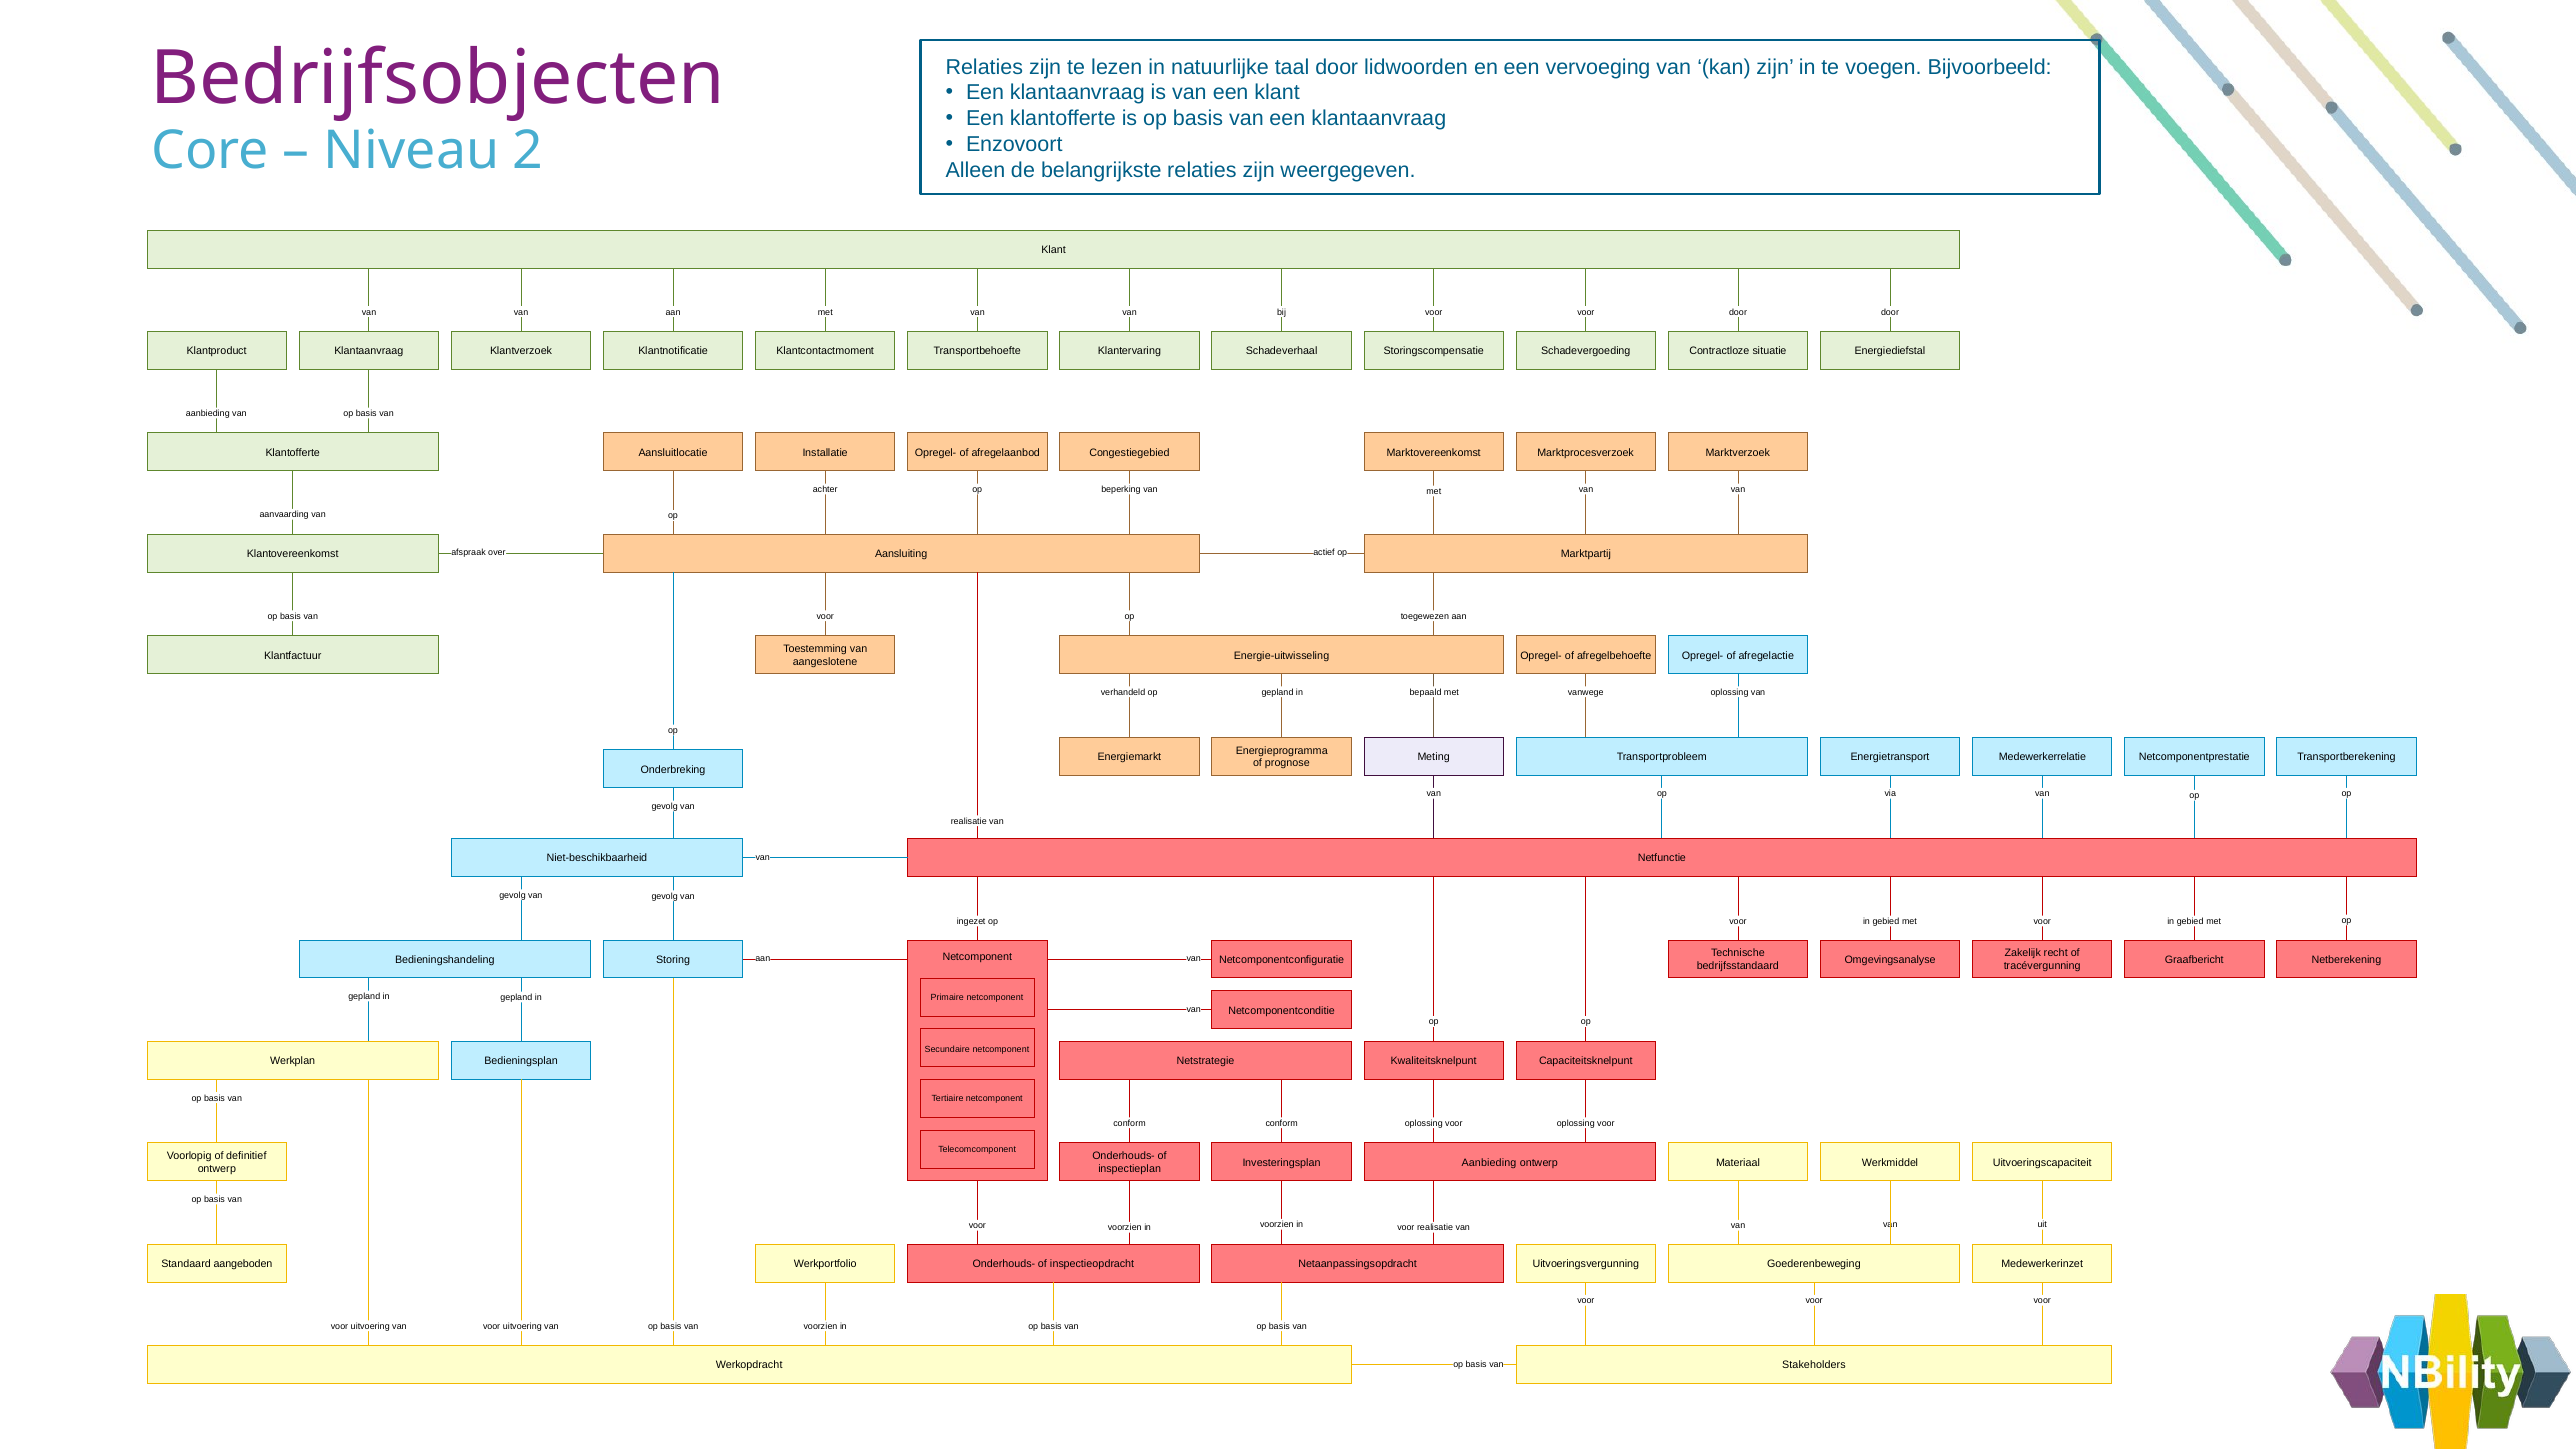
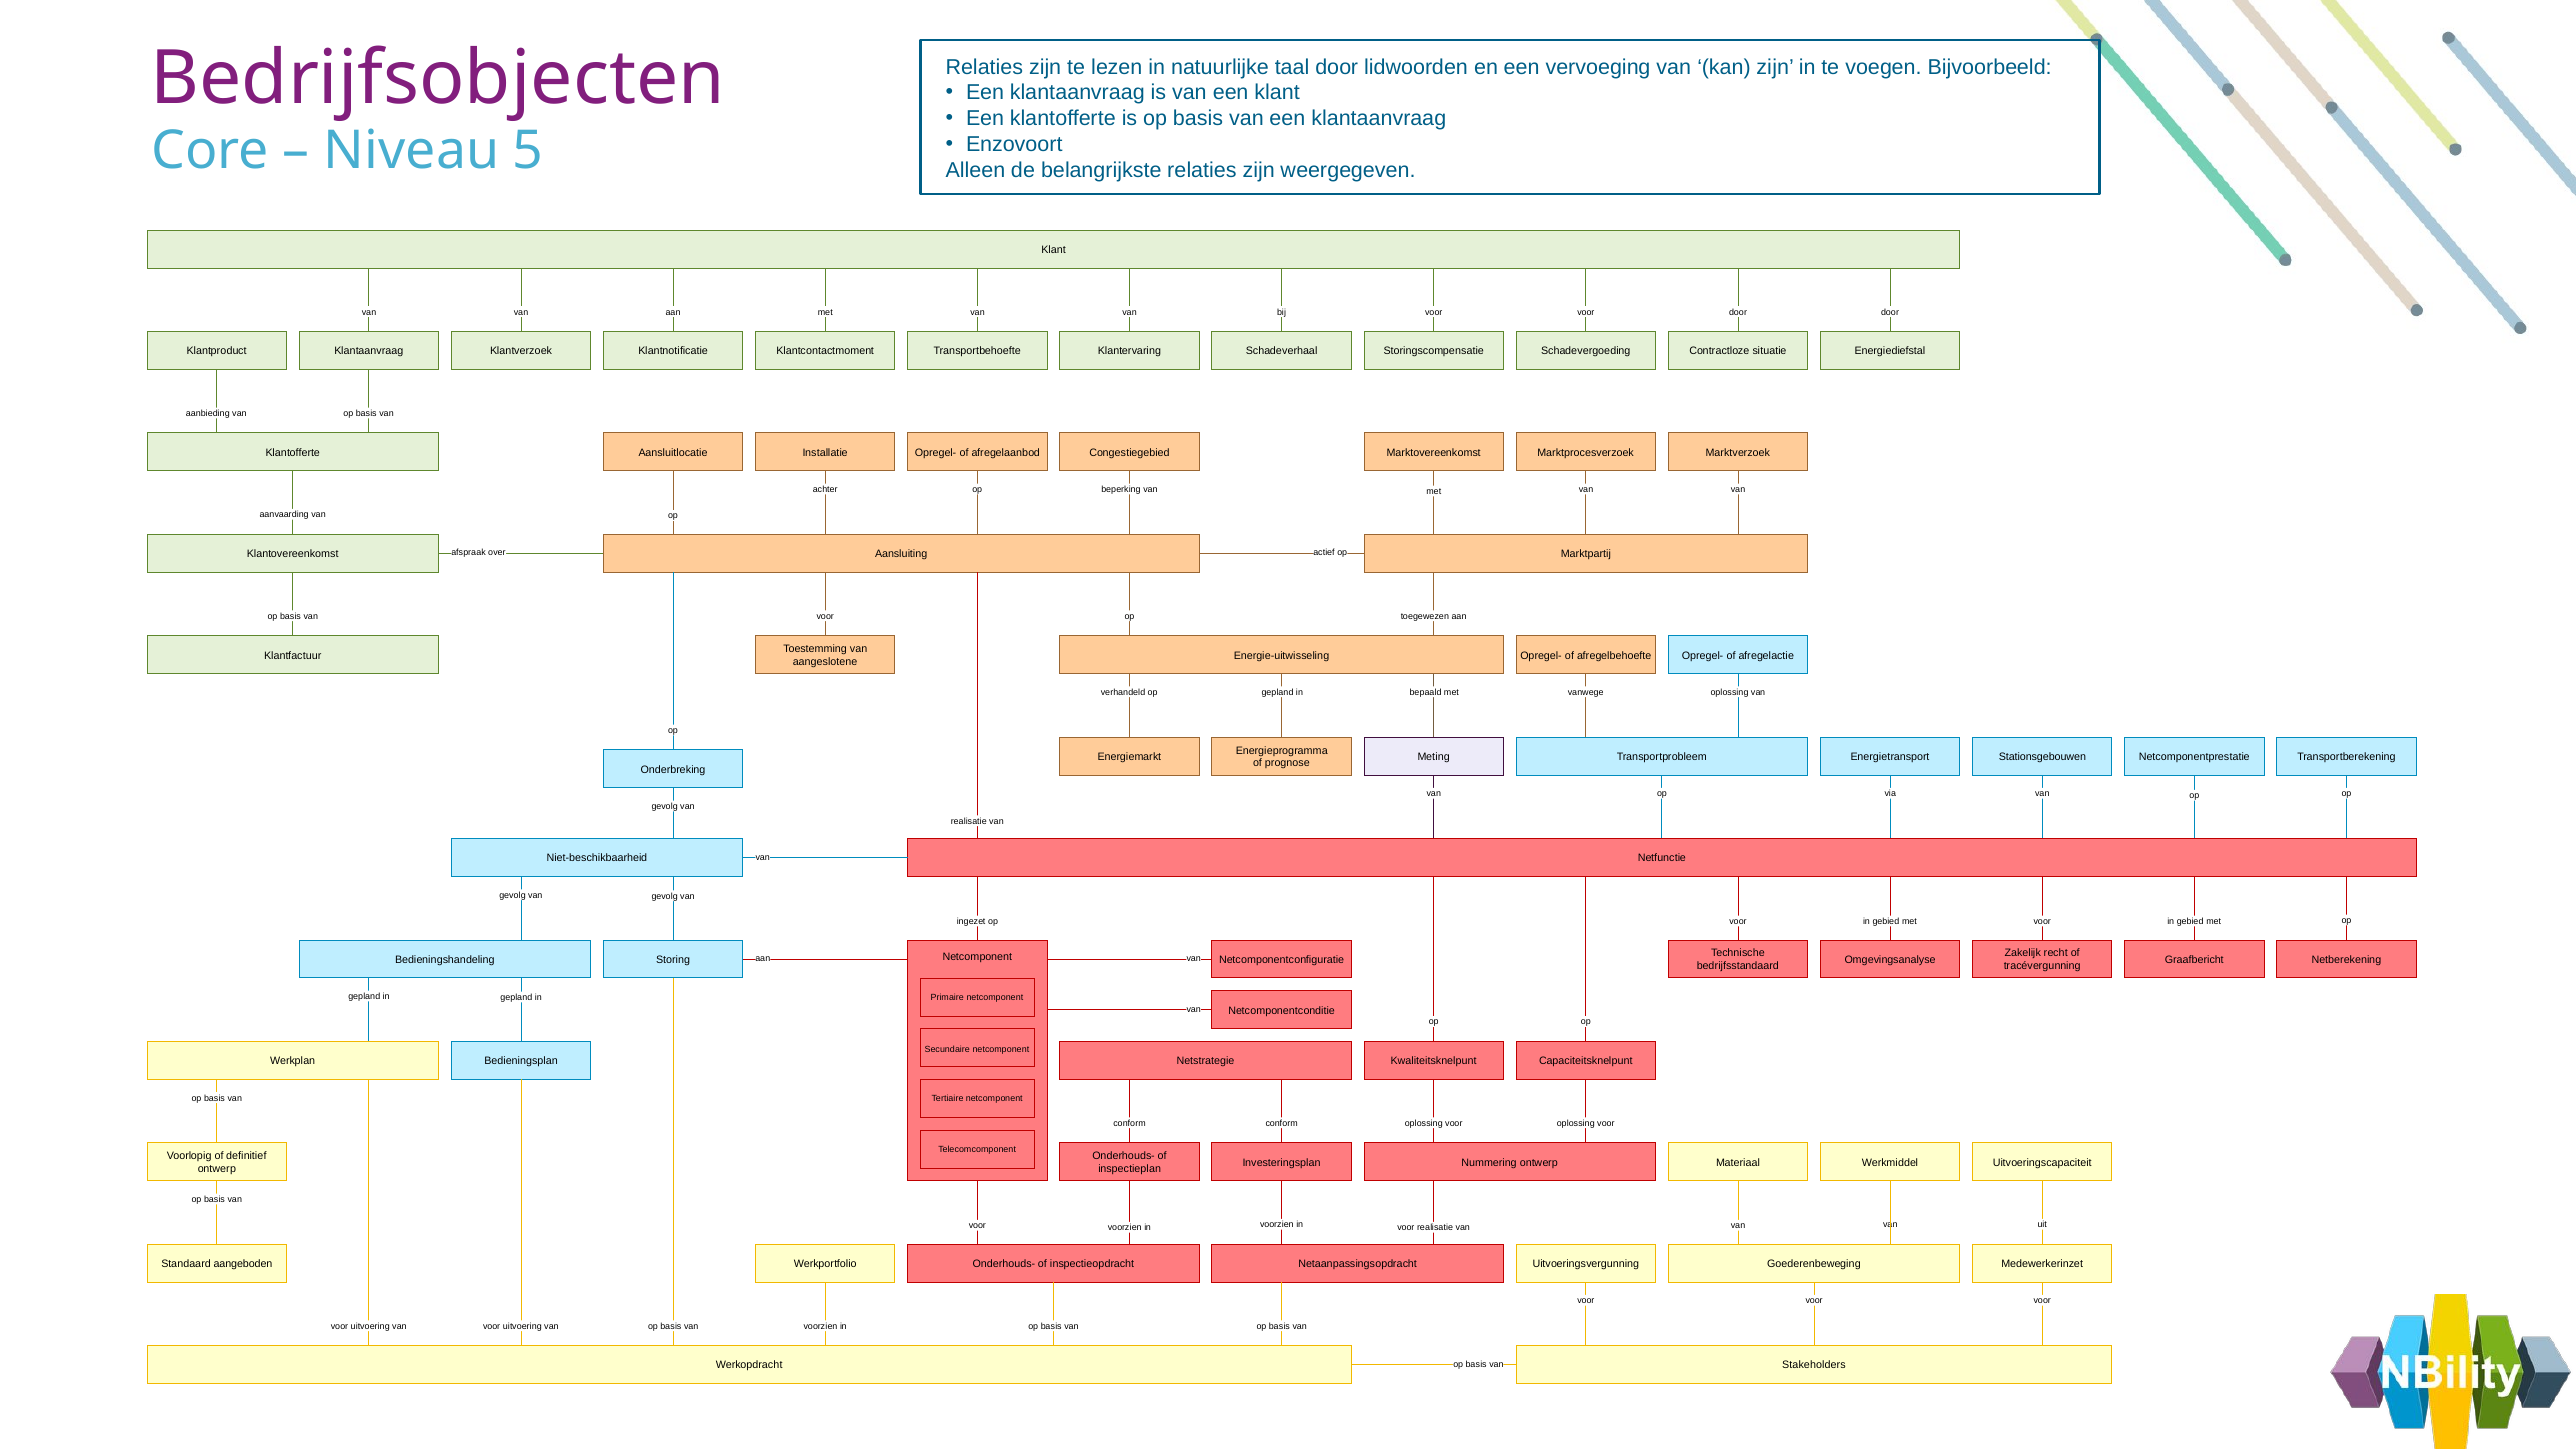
2: 2 -> 5 (528, 151)
Medewerkerrelatie: Medewerkerrelatie -> Stationsgebouwen (2042, 757)
Aanbieding: Aanbieding -> Nummering (1489, 1163)
